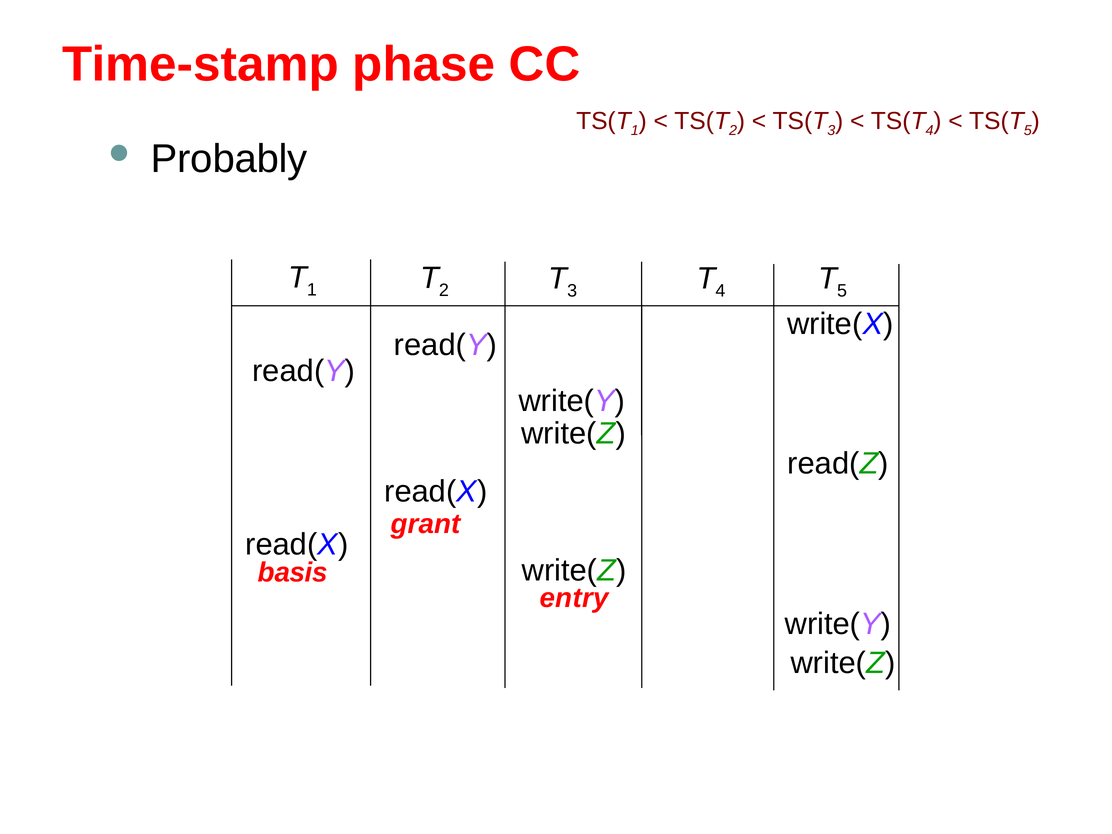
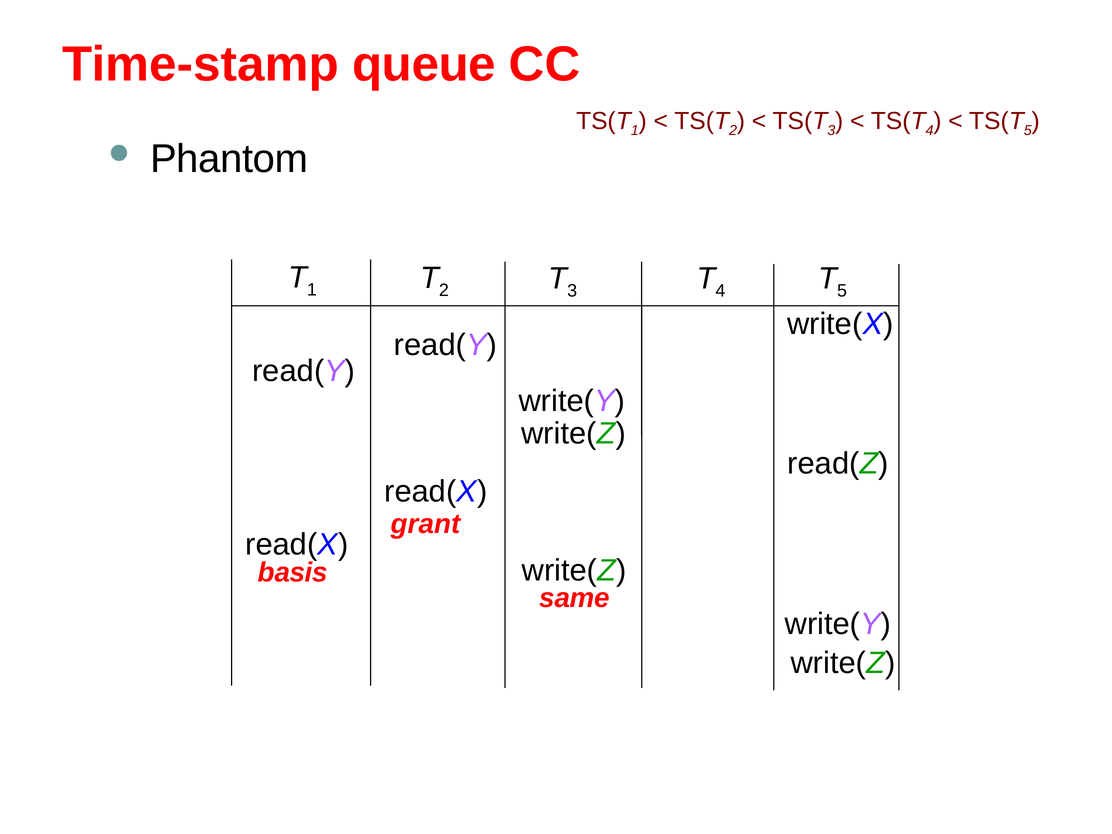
phase: phase -> queue (424, 65)
Probably: Probably -> Phantom (229, 159)
entry: entry -> same (575, 598)
